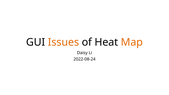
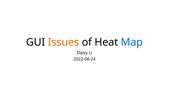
Map colour: orange -> blue (132, 42)
